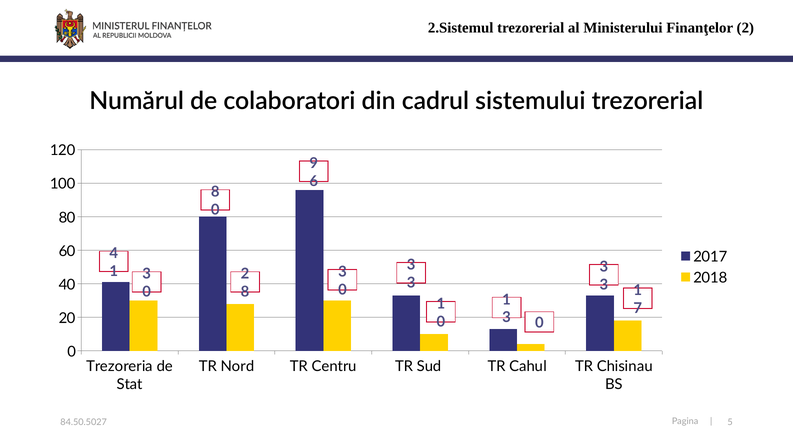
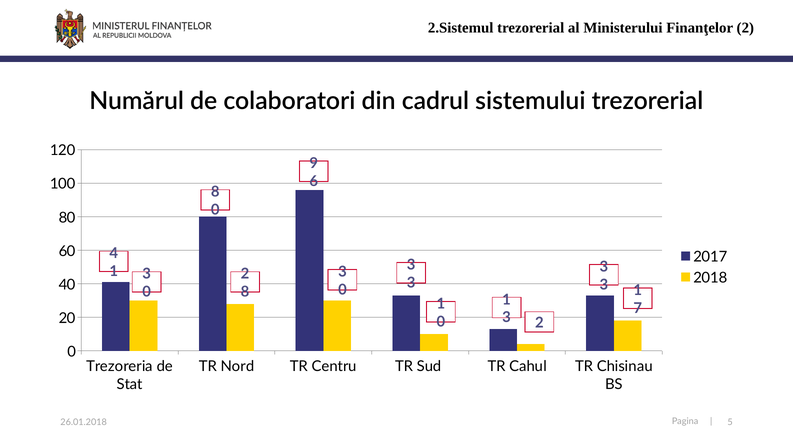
0: 0 -> 2 (539, 323)
84.50.5027: 84.50.5027 -> 26.01.2018 (84, 422)
